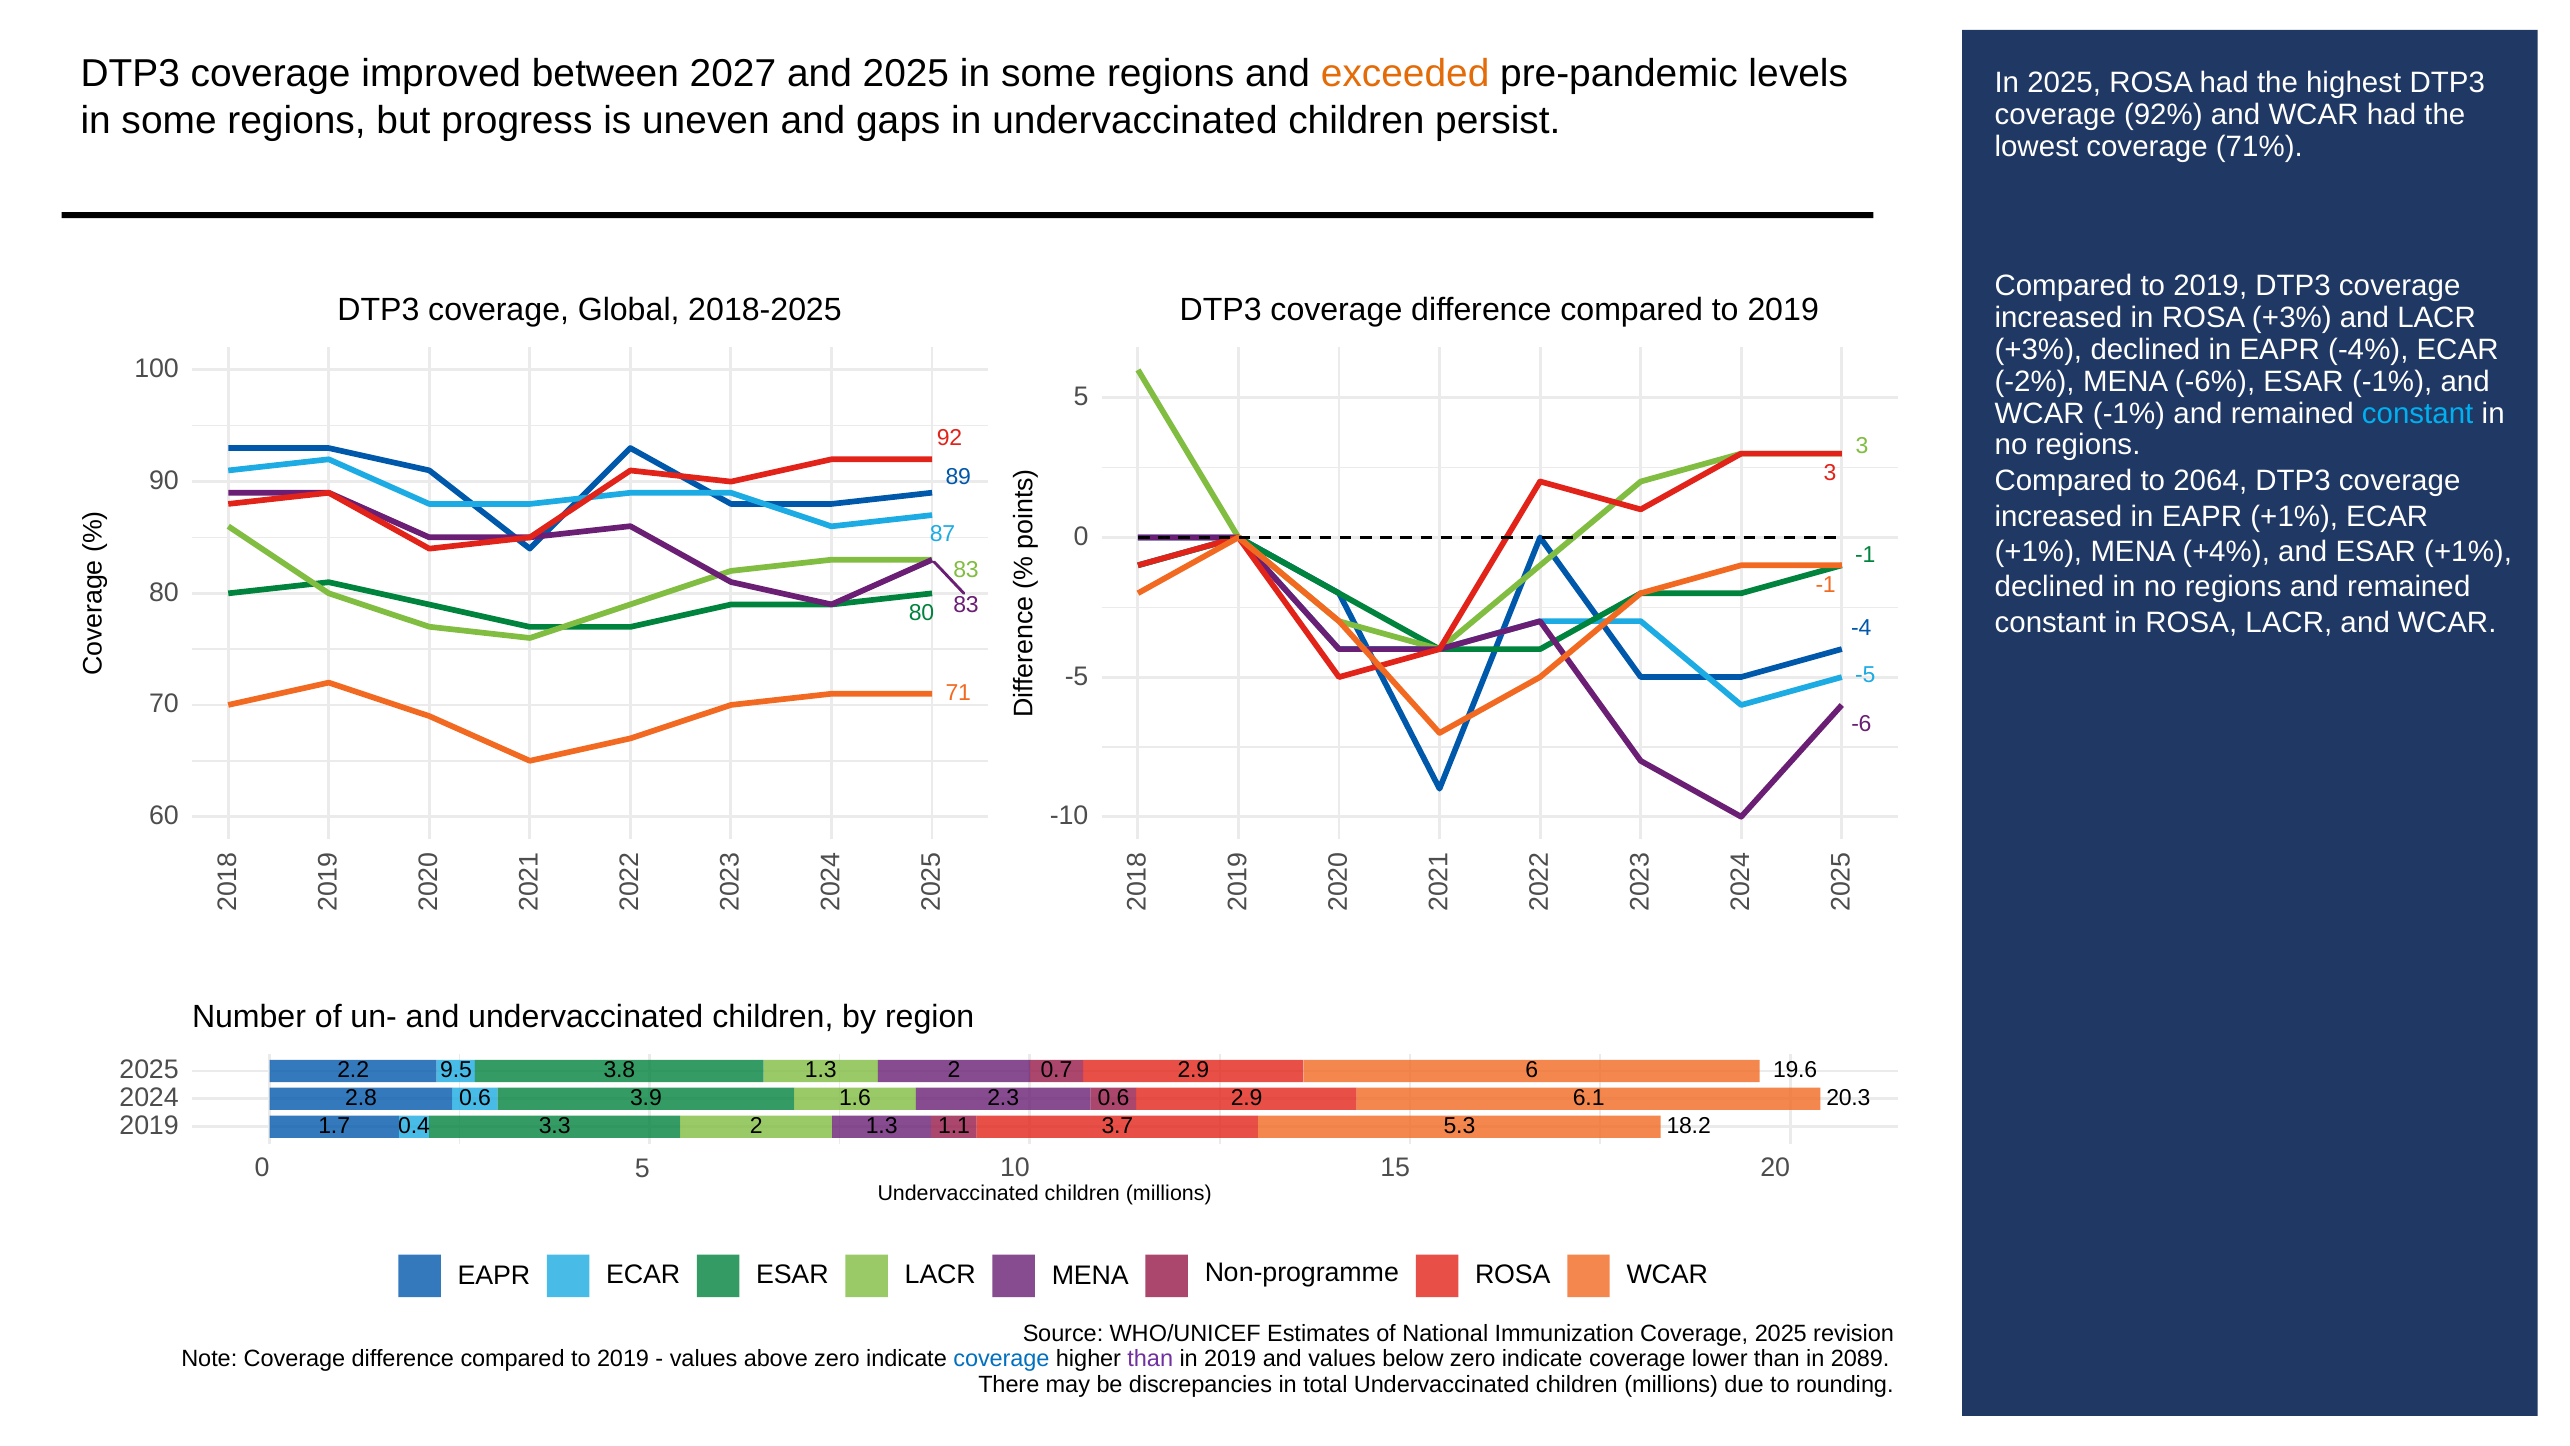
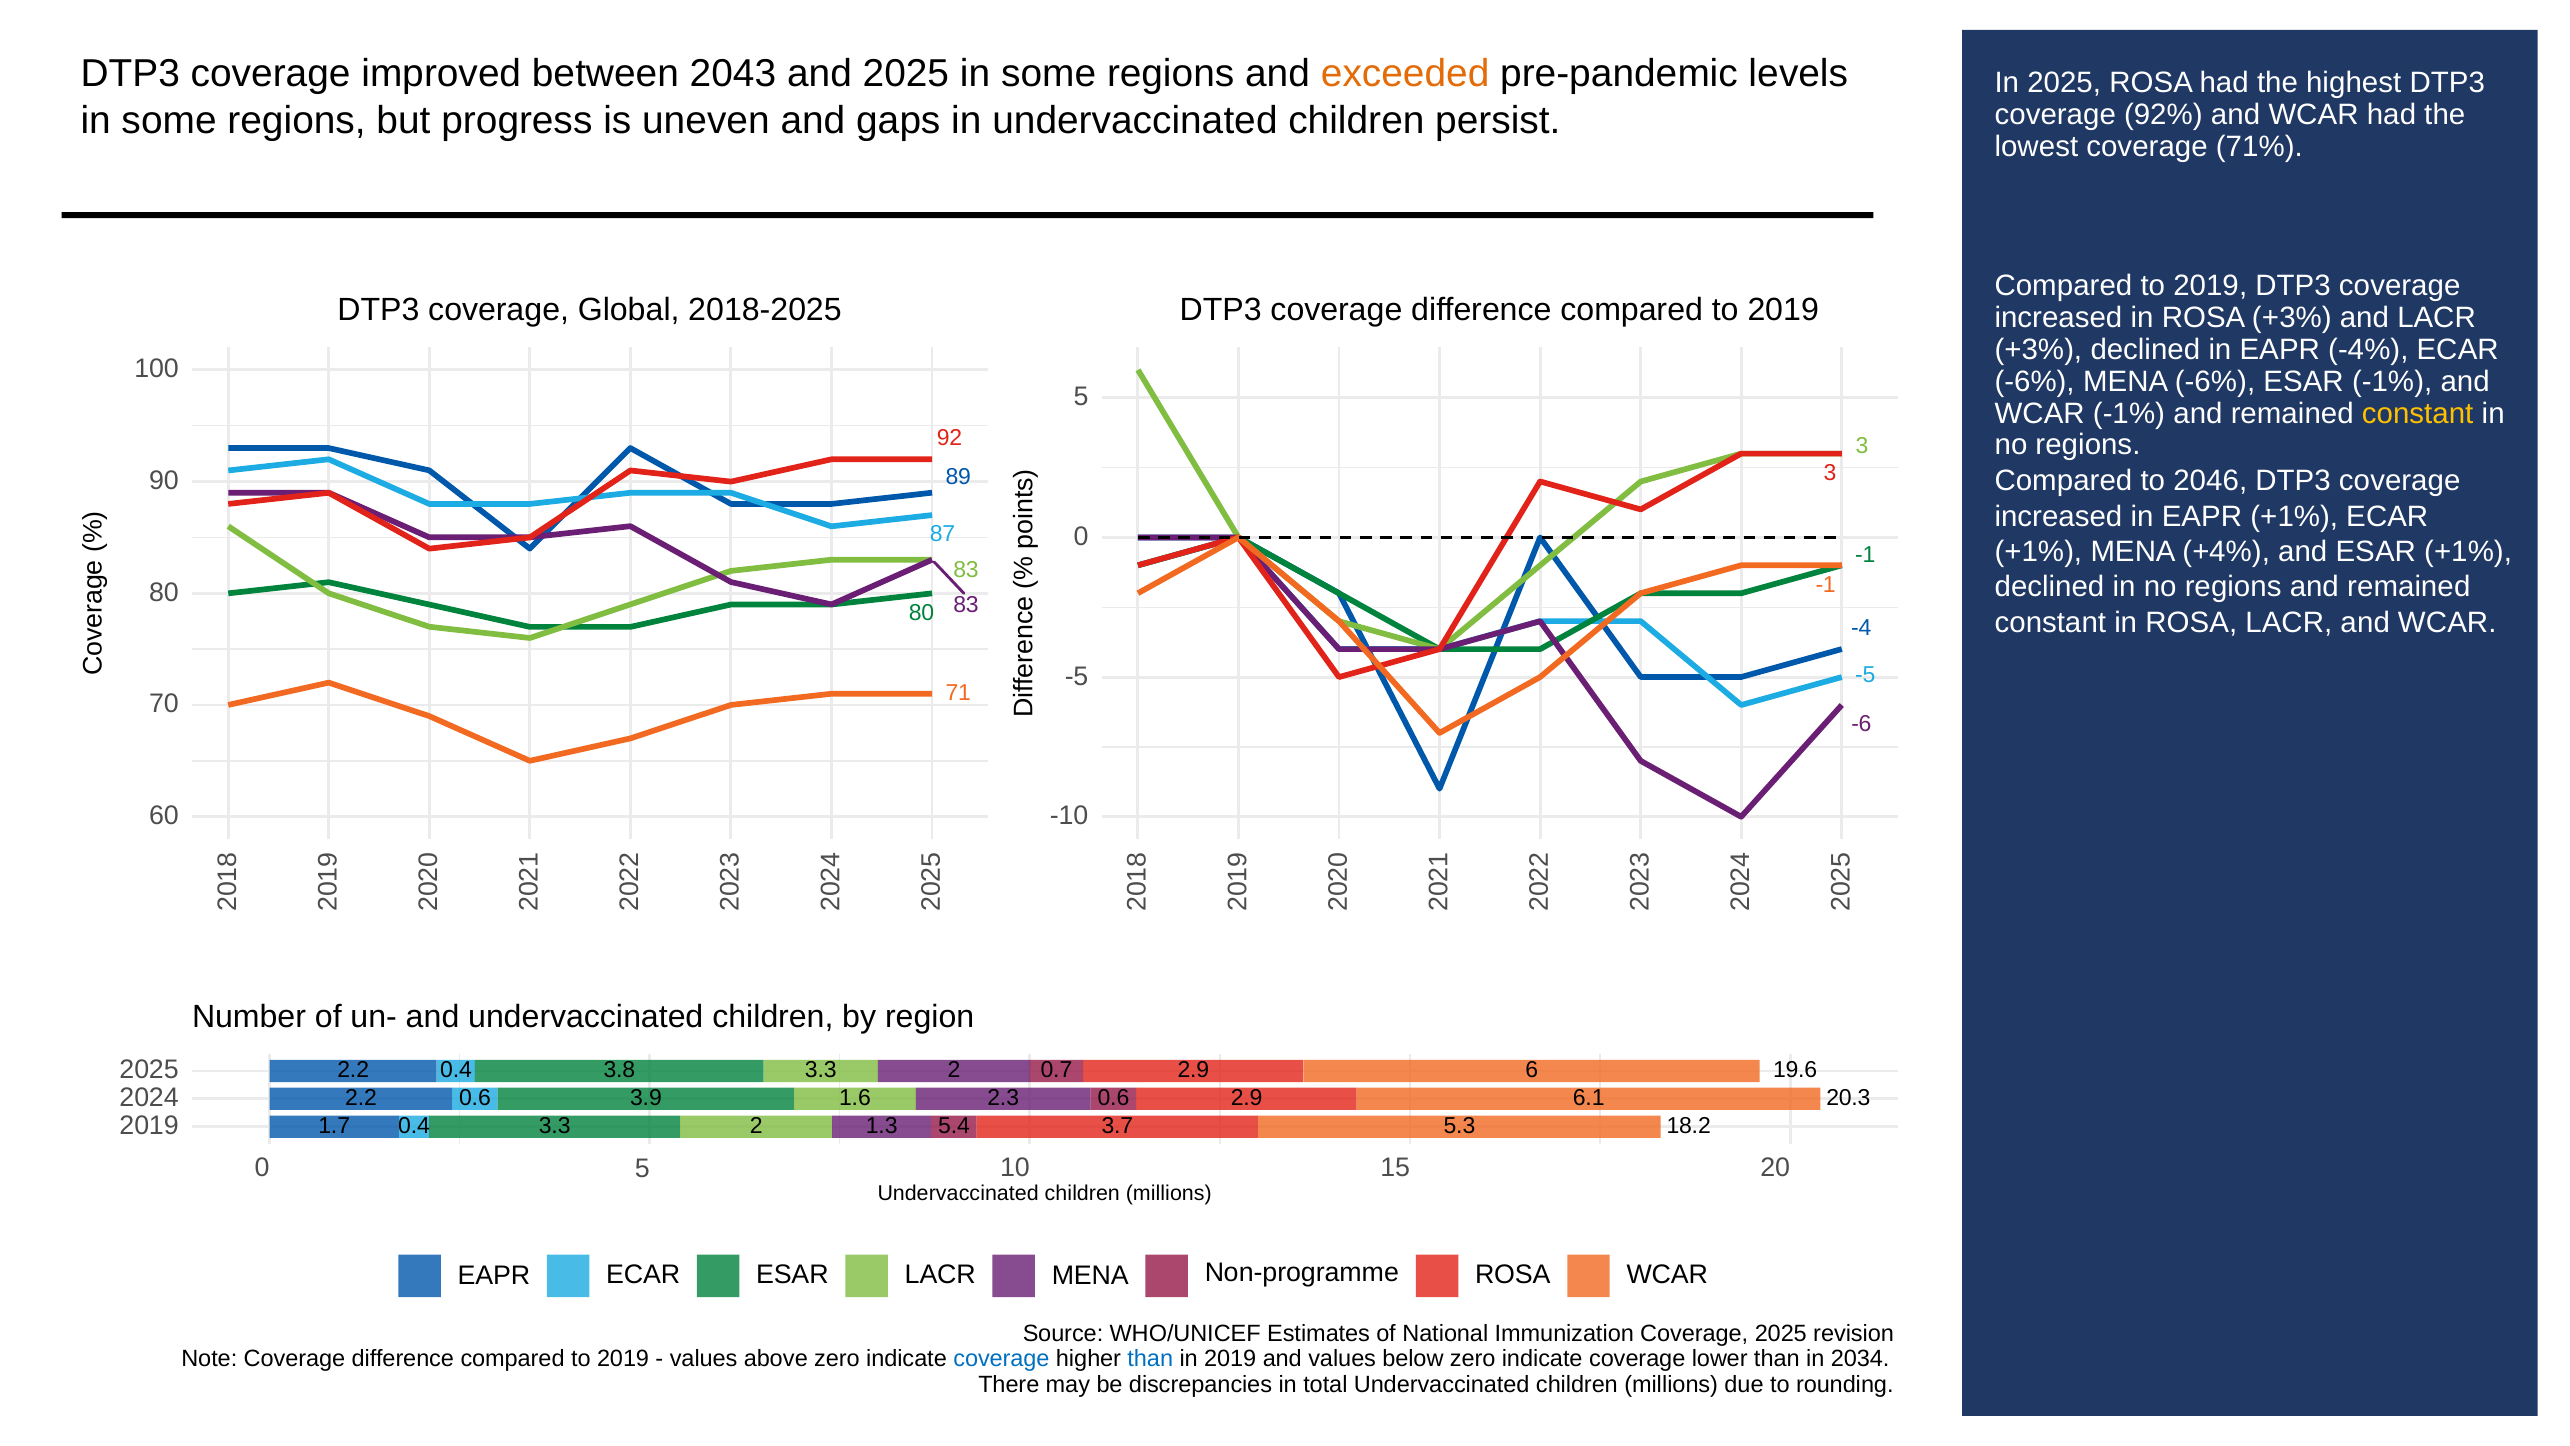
2027: 2027 -> 2043 (733, 74)
-2%: -2% -> -6% (2035, 382)
constant colour: light blue -> yellow (2418, 413)
2064: 2064 -> 2046 (2210, 481)
9.5: 9.5 -> 0.4 (456, 1070)
1.3: 1.3 -> 3.3 (821, 1070)
2.8: 2.8 -> 2.2 (361, 1098)
1.1: 1.1 -> 5.4 (954, 1126)
than colour: purple -> blue (1150, 1359)
2089: 2089 -> 2034 (1860, 1359)
